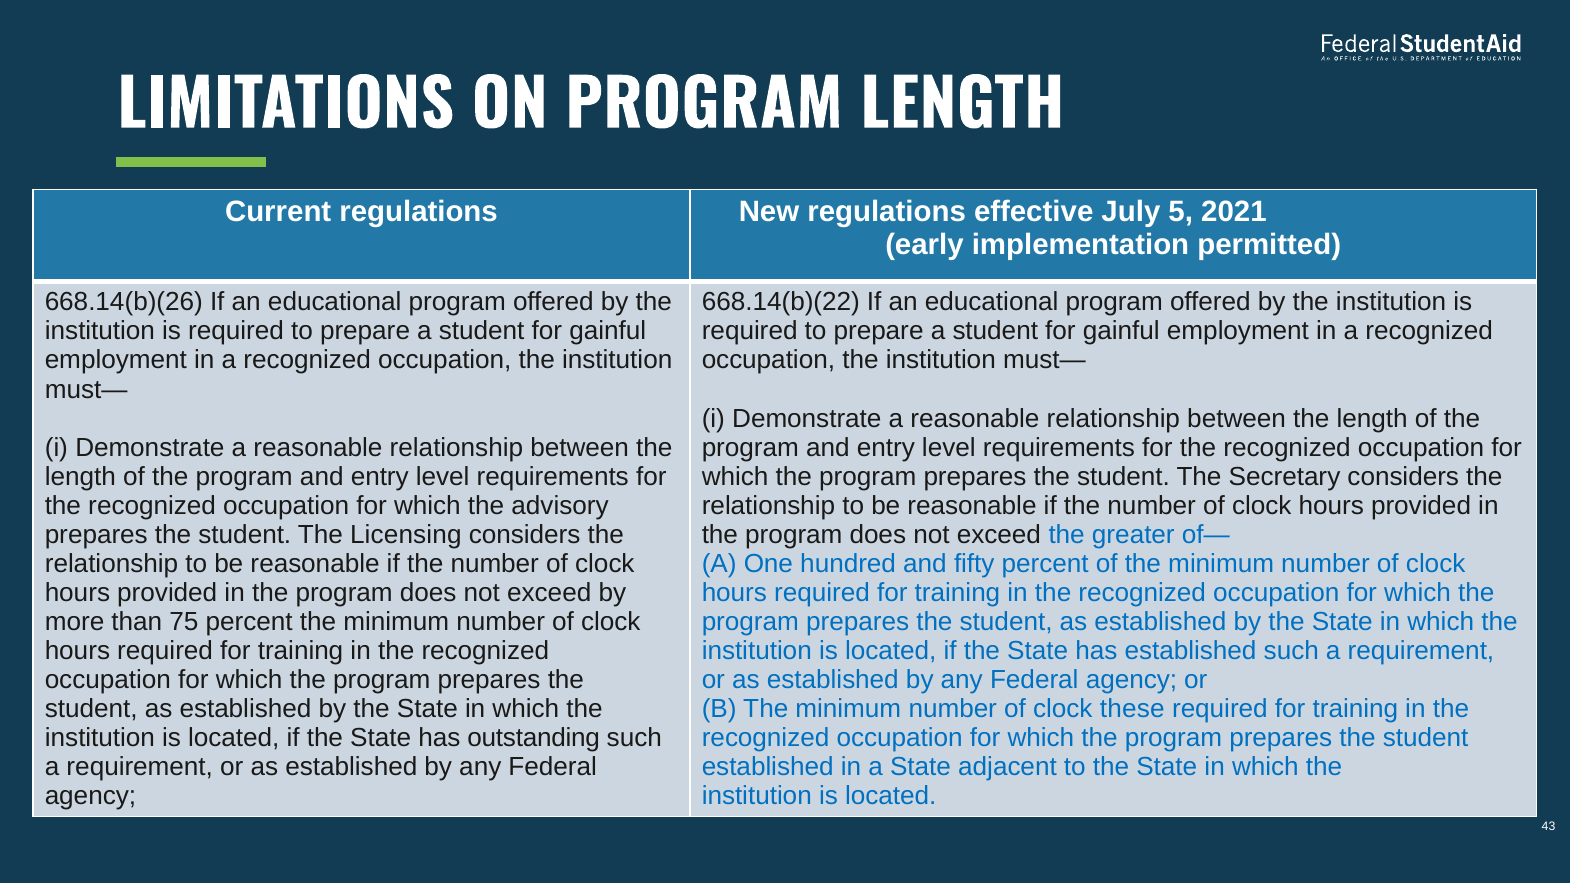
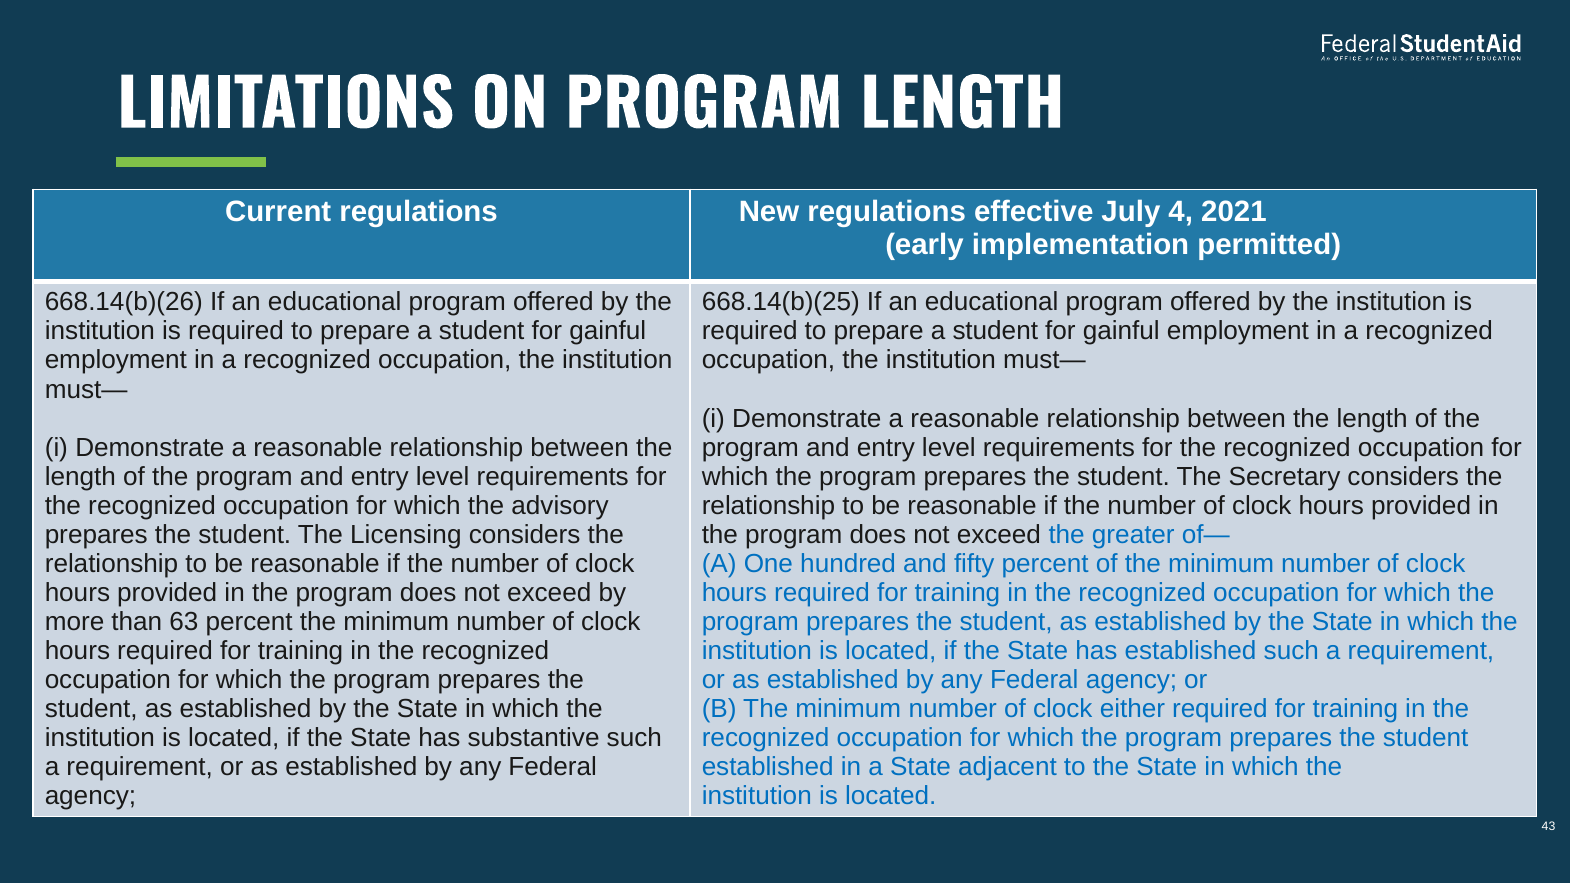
5: 5 -> 4 (1181, 212)
668.14(b)(22: 668.14(b)(22 -> 668.14(b)(25 (781, 302)
75: 75 -> 63 (184, 622)
these: these -> either (1132, 709)
outstanding: outstanding -> substantive (534, 738)
